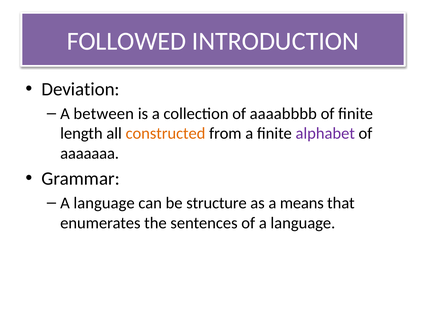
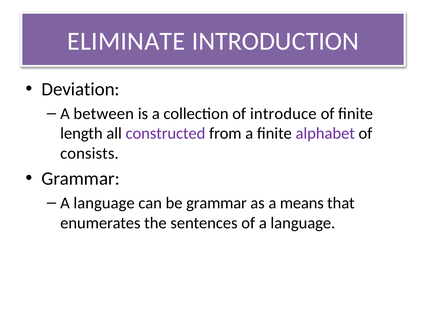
FOLLOWED: FOLLOWED -> ELIMINATE (126, 41)
aaaabbbb: aaaabbbb -> introduce (283, 114)
constructed colour: orange -> purple (166, 134)
aaaaaaa: aaaaaaa -> consists (89, 154)
be structure: structure -> grammar (217, 203)
